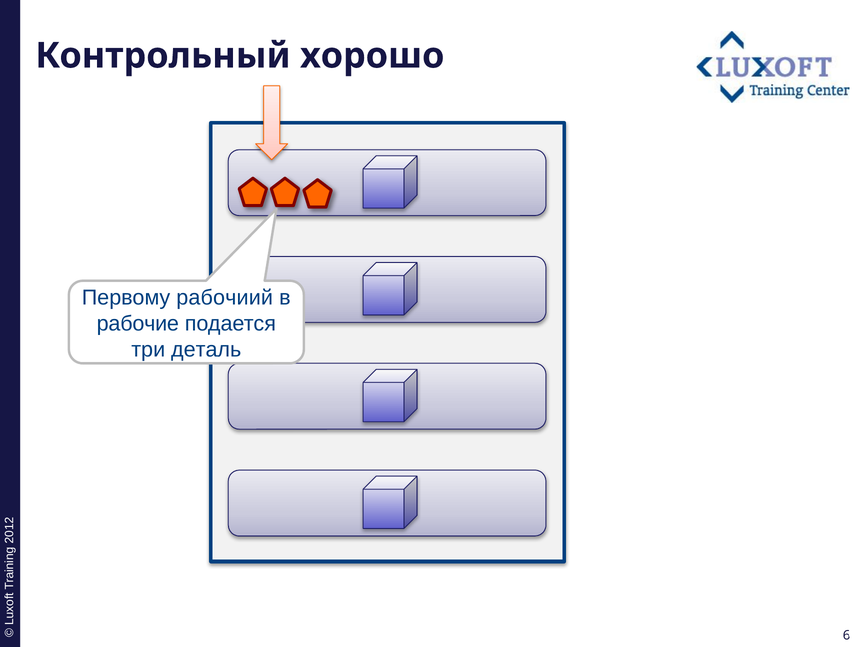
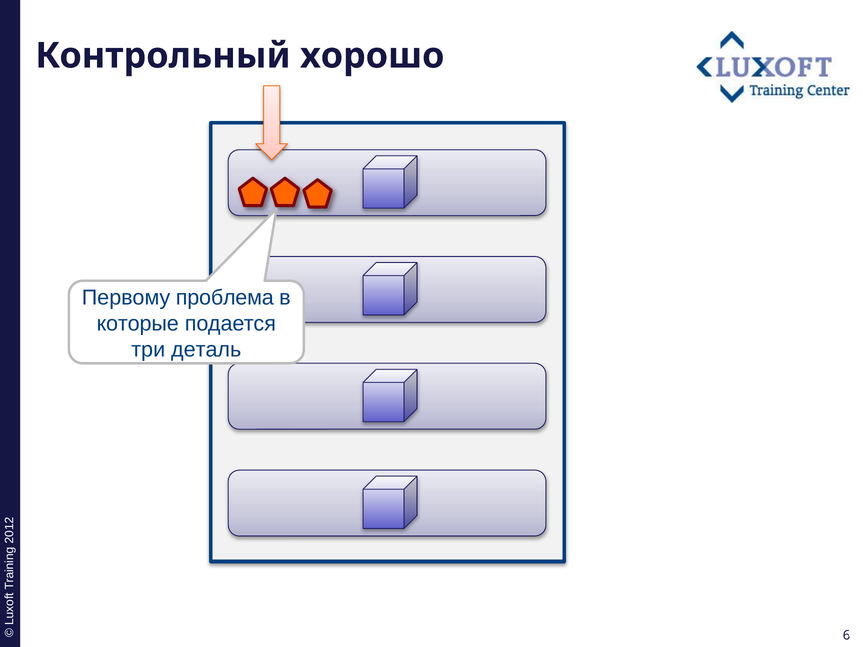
рабочиий: рабочиий -> проблема (225, 298)
рабочие: рабочие -> которые (138, 324)
